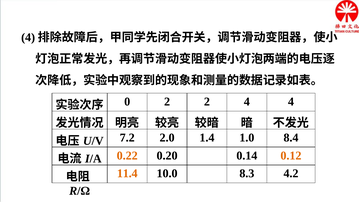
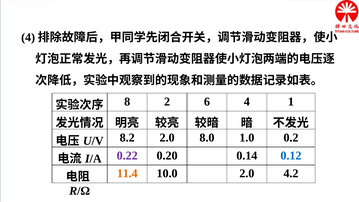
0: 0 -> 8 (127, 102)
2 2: 2 -> 6 (207, 102)
4 4: 4 -> 1 (291, 102)
7.2: 7.2 -> 8.2 (127, 138)
1.4: 1.4 -> 8.0 (207, 138)
8.4: 8.4 -> 0.2 (291, 138)
0.22 colour: orange -> purple (127, 156)
0.12 colour: orange -> blue (291, 156)
10.0 8.3: 8.3 -> 2.0 (247, 173)
